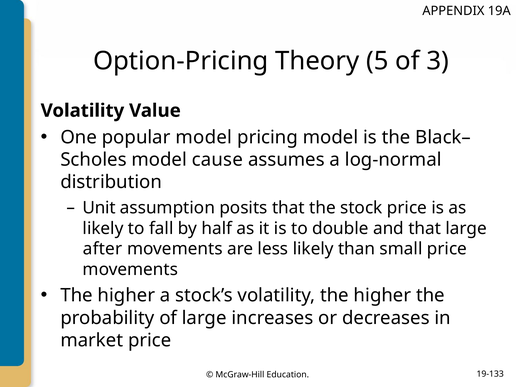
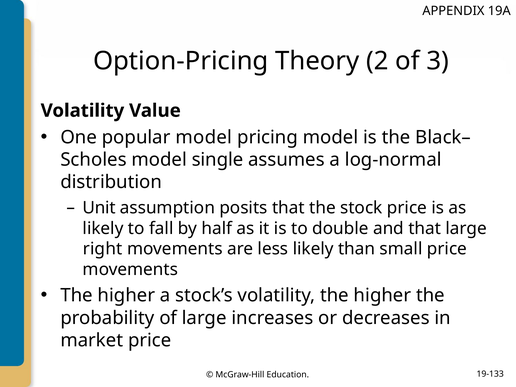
5: 5 -> 2 (377, 61)
cause: cause -> single (218, 160)
after: after -> right (103, 249)
